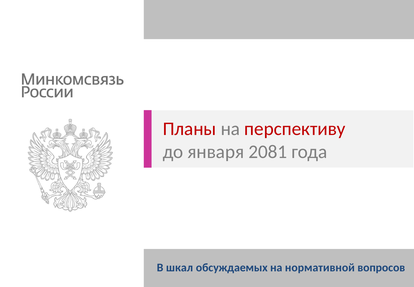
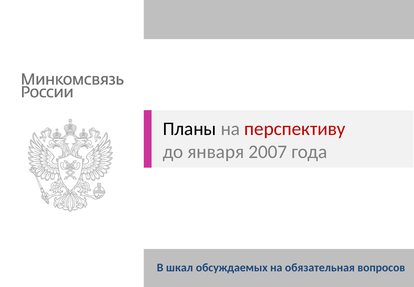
Планы colour: red -> black (190, 129)
2081: 2081 -> 2007 (268, 152)
нормативной: нормативной -> обязательная (320, 267)
